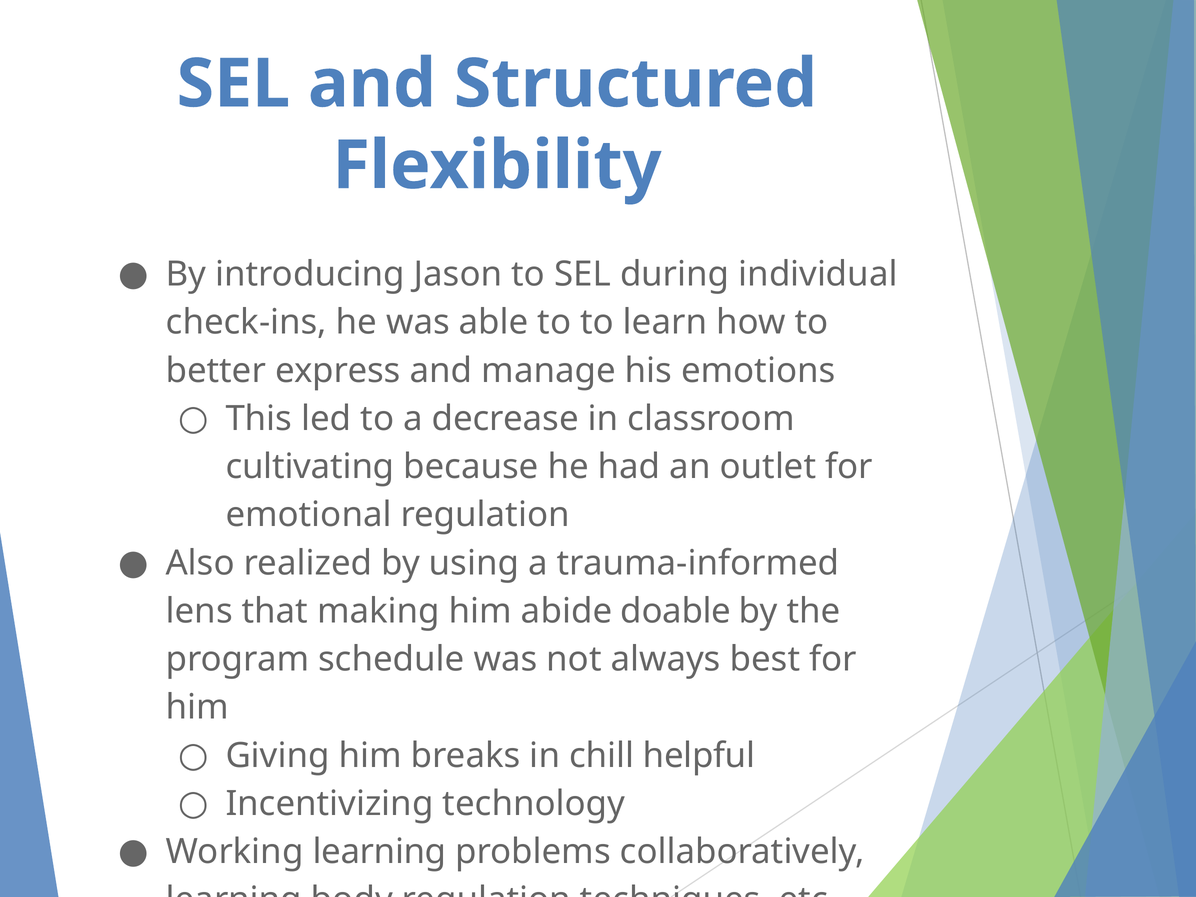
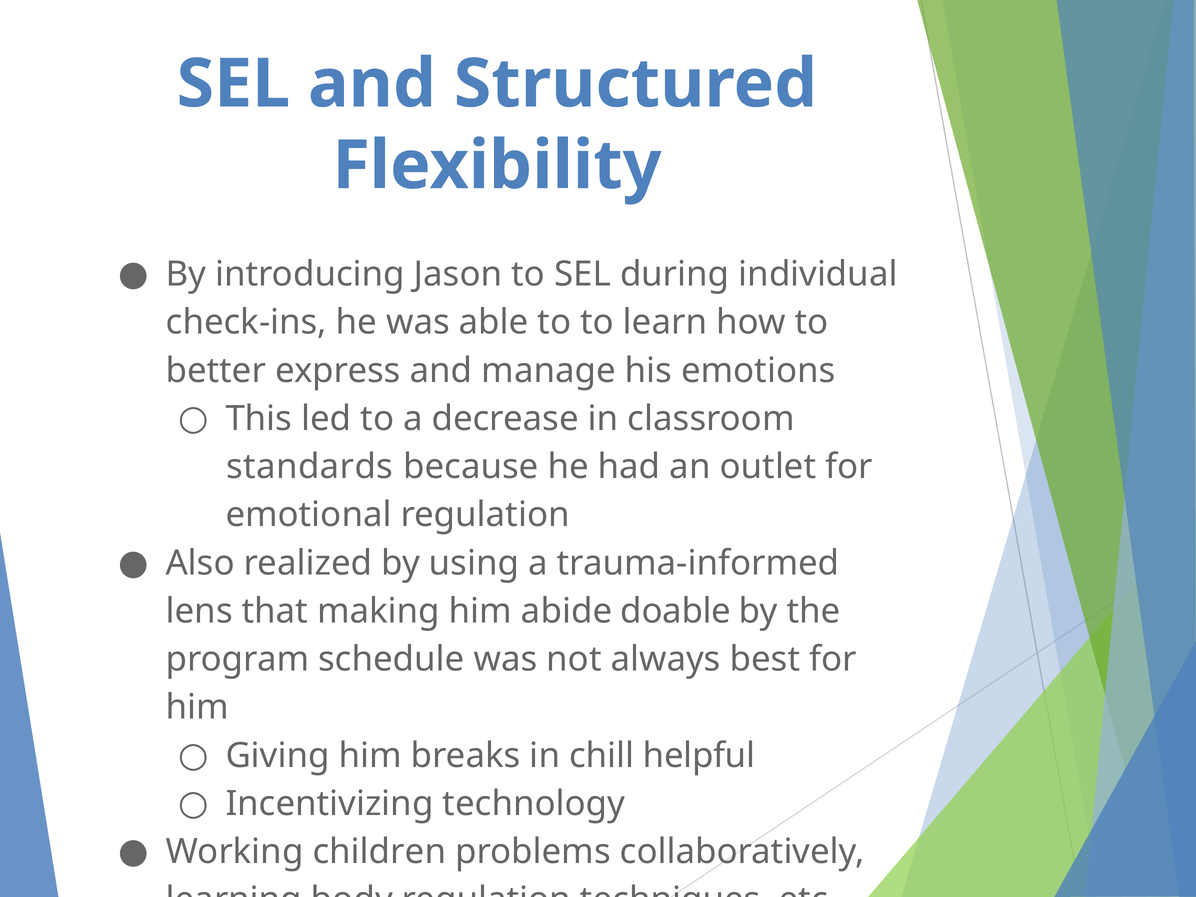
cultivating: cultivating -> standards (310, 467)
Working learning: learning -> children (379, 852)
